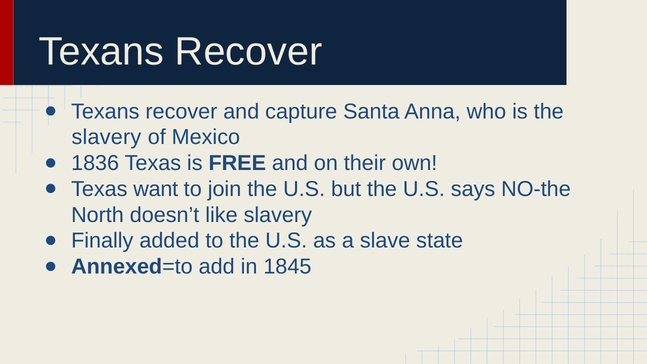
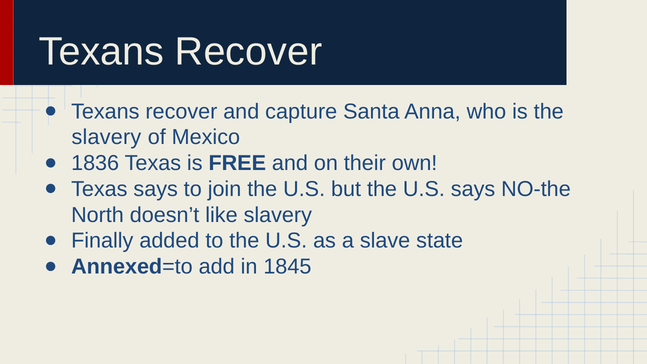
Texas want: want -> says (156, 189)
